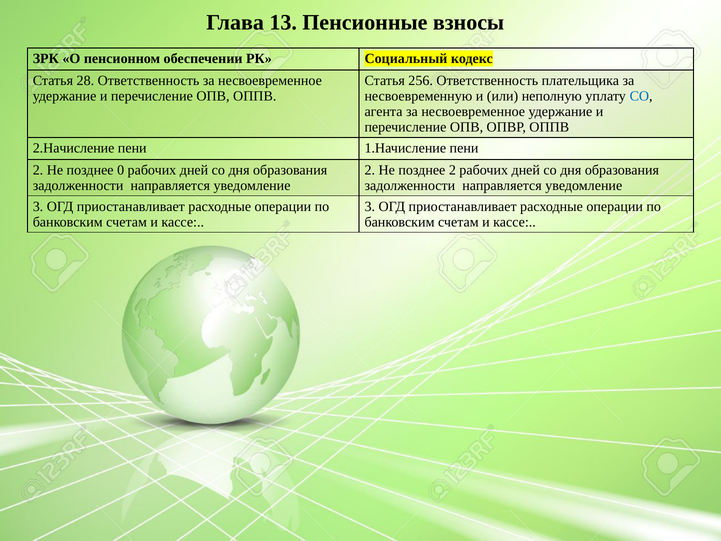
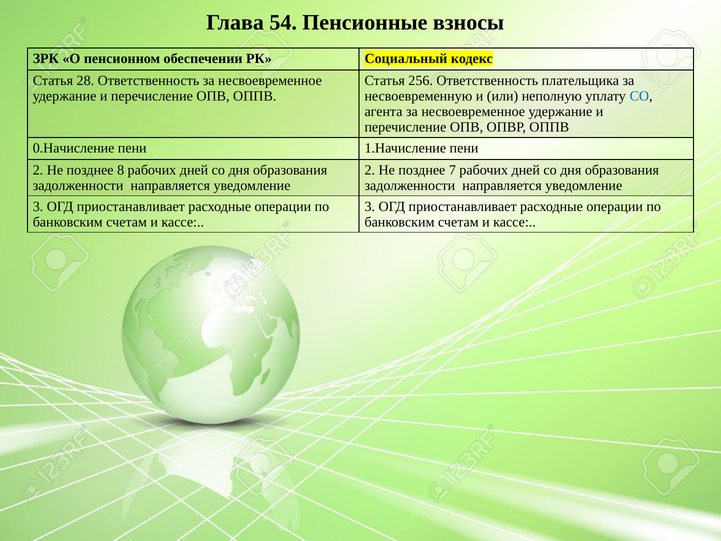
13: 13 -> 54 (283, 23)
2.Начисление: 2.Начисление -> 0.Начисление (74, 148)
0: 0 -> 8 (121, 170)
позднее 2: 2 -> 7 (452, 170)
